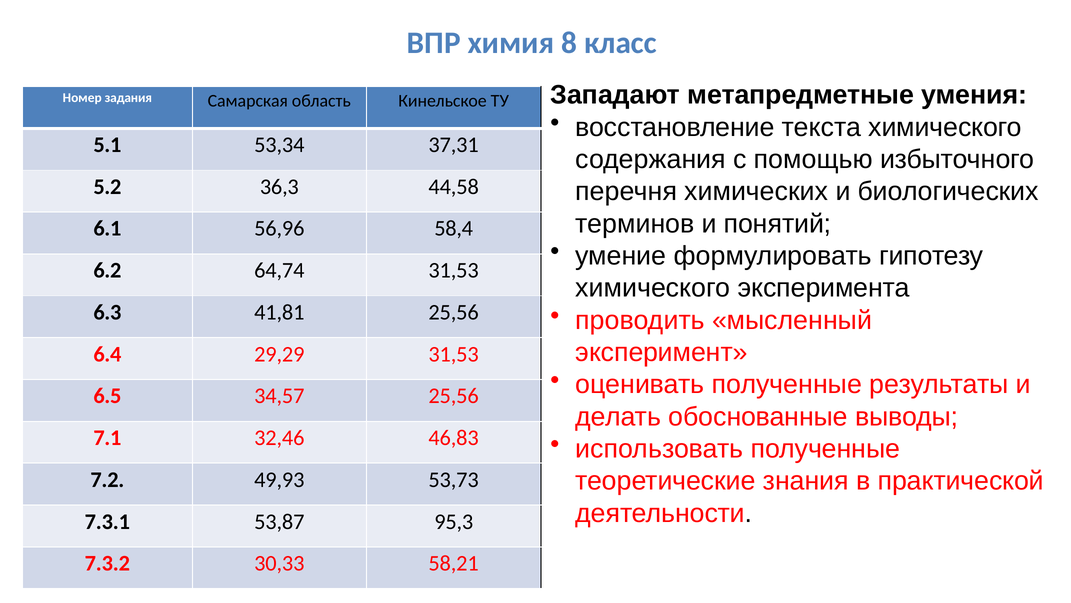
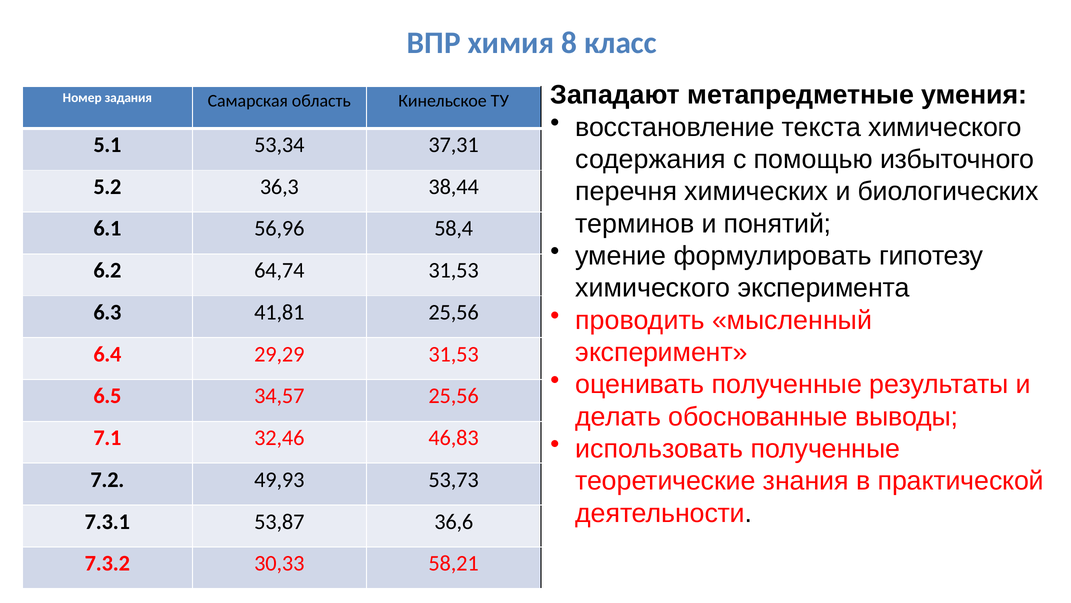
44,58: 44,58 -> 38,44 (454, 187)
95,3: 95,3 -> 36,6 (454, 521)
